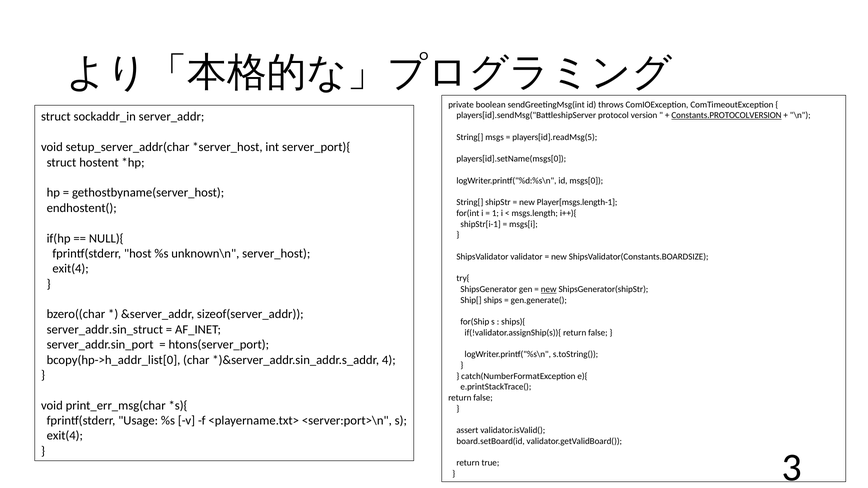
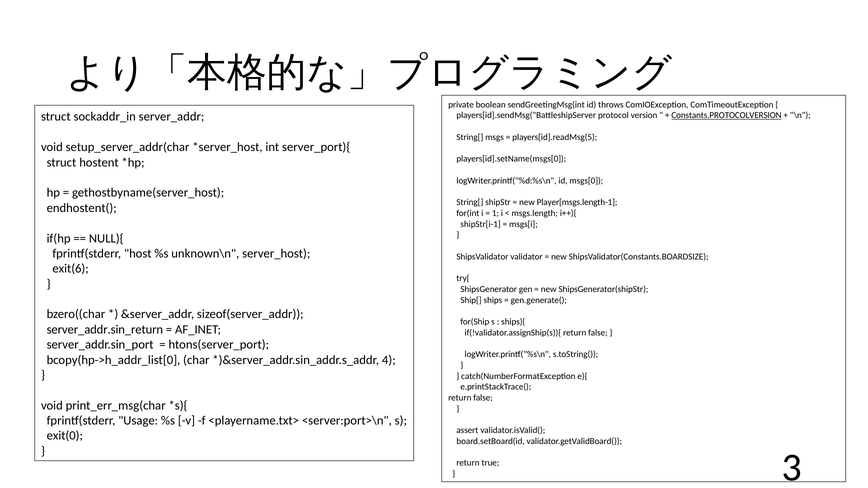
exit(4: exit(4 -> exit(6 (71, 269)
new underline: present -> none (549, 289)
server_addr.sin_struct: server_addr.sin_struct -> server_addr.sin_return (105, 330)
exit(4: exit(4 -> exit(0 (65, 436)
